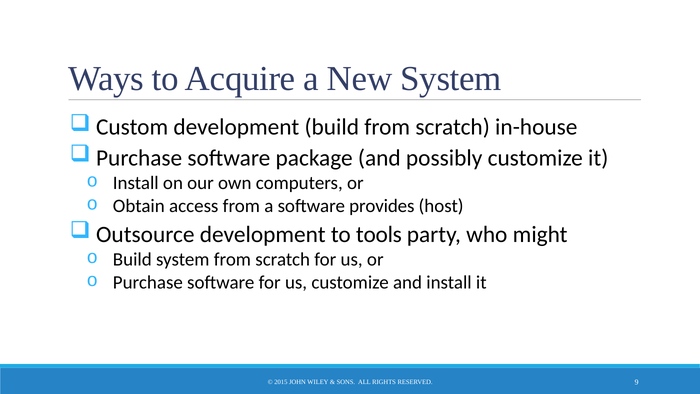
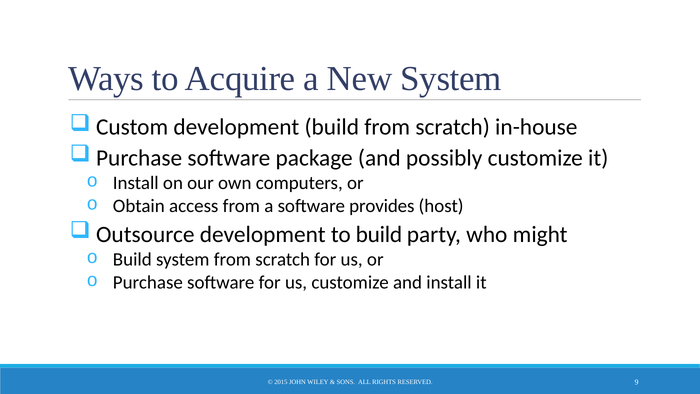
to tools: tools -> build (379, 234)
